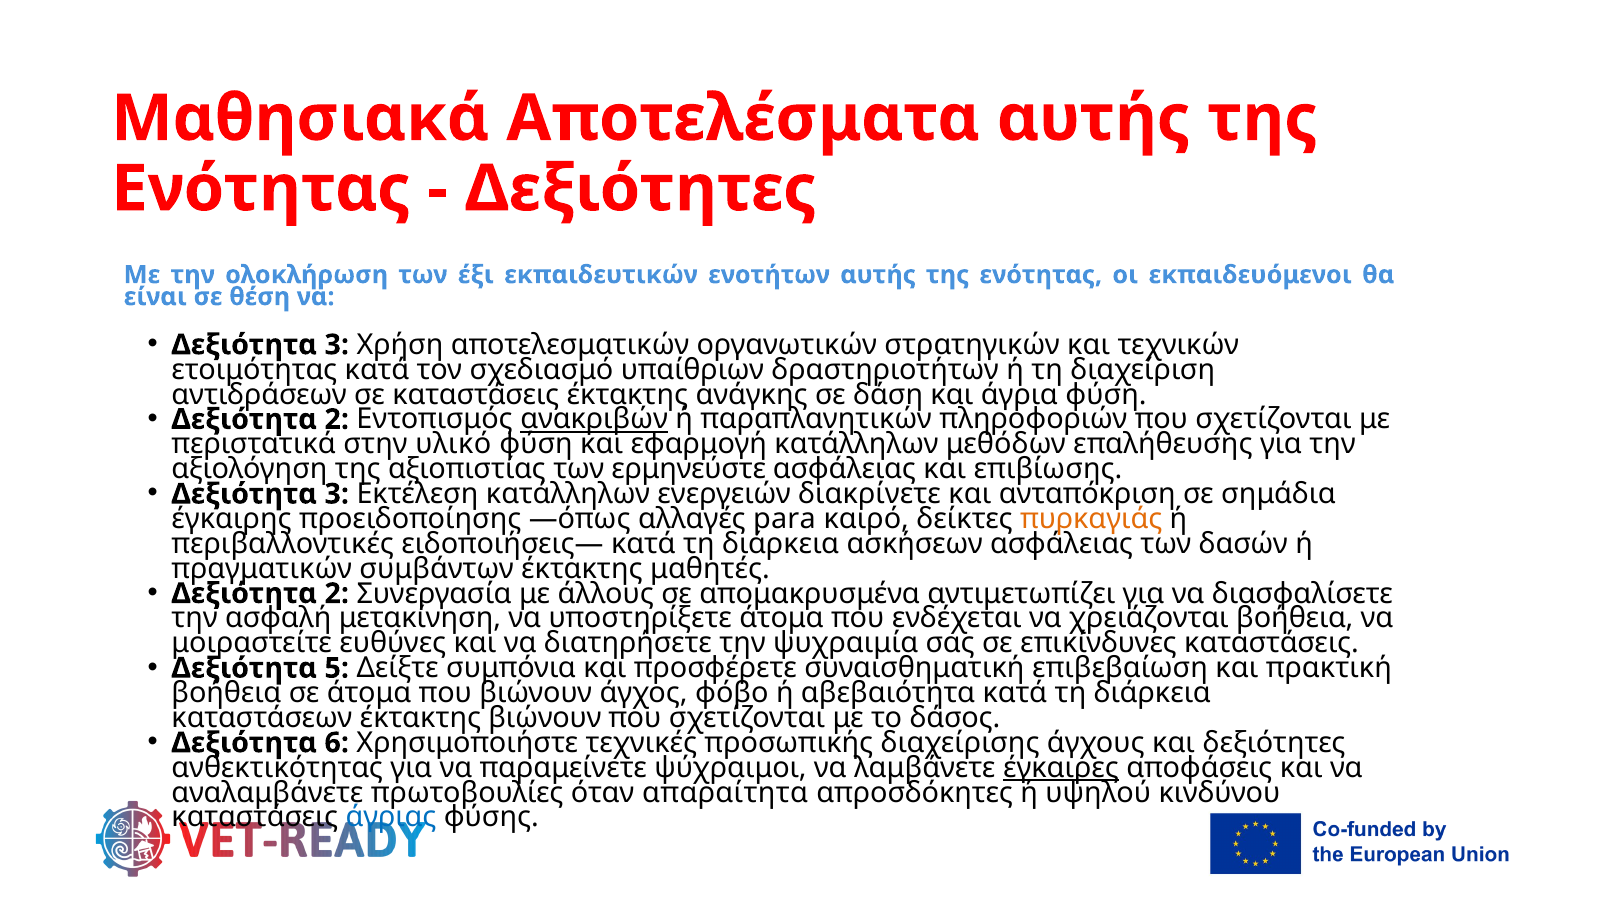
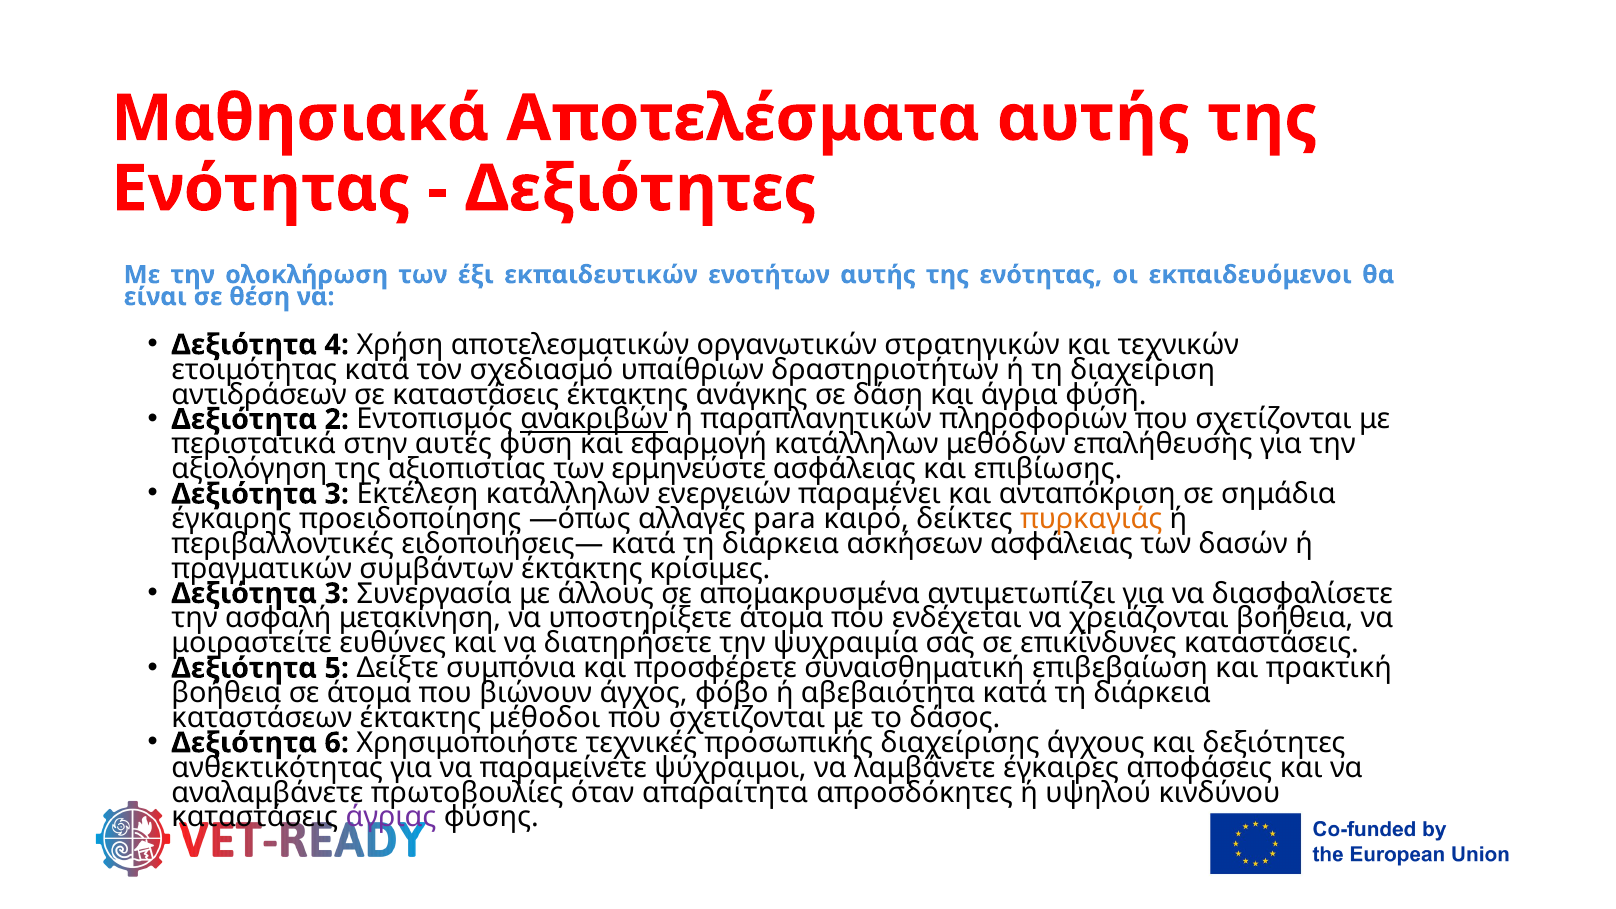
3: 3 -> 4 (337, 345)
υλικό: υλικό -> αυτές (453, 444)
διακρίνετε: διακρίνετε -> παραμένει (870, 494)
μαθητές: μαθητές -> κρίσιμες (710, 569)
2: 2 -> 3 (337, 594)
έκτακτης βιώνουν: βιώνουν -> μέθοδοι (545, 718)
έγκαιρες underline: present -> none (1061, 768)
άγριας colour: blue -> purple (391, 817)
